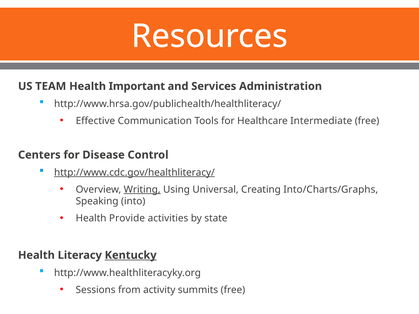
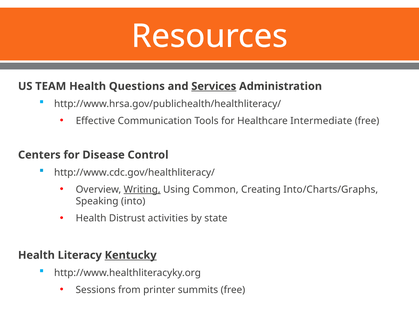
Important: Important -> Questions (137, 86)
Services underline: none -> present (214, 86)
http://www.cdc.gov/healthliteracy/ underline: present -> none (134, 173)
Universal: Universal -> Common (215, 190)
Provide: Provide -> Distrust (127, 219)
activity: activity -> printer (159, 290)
